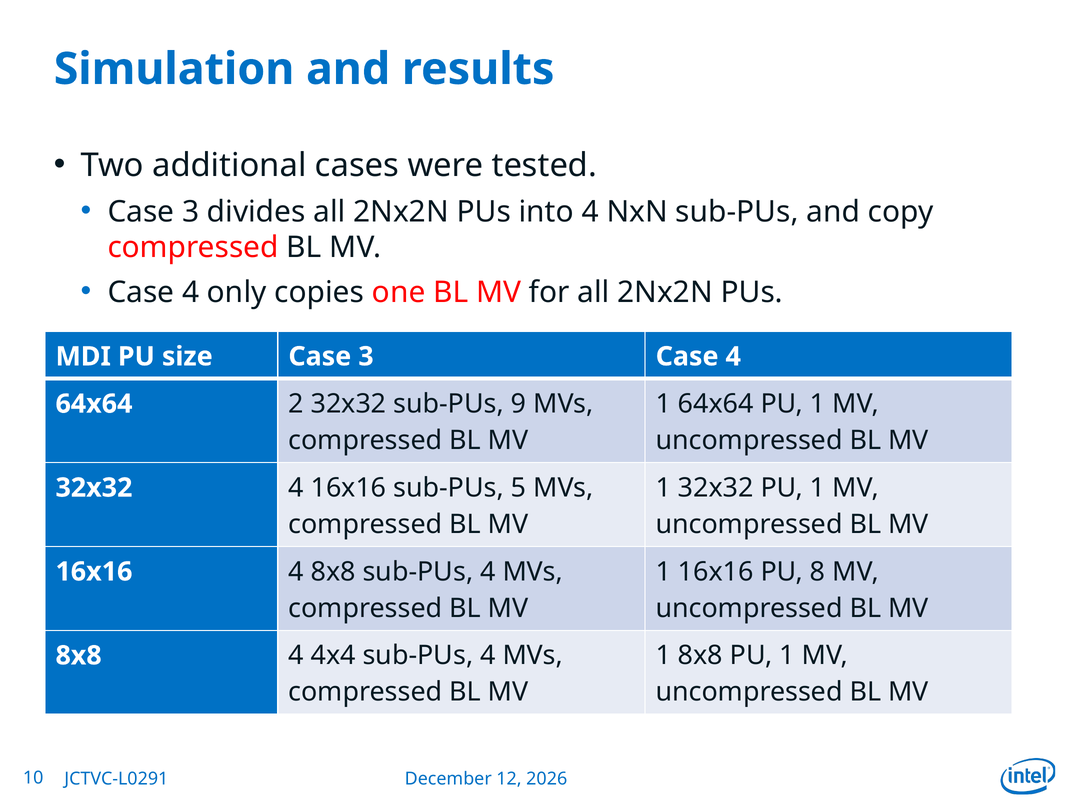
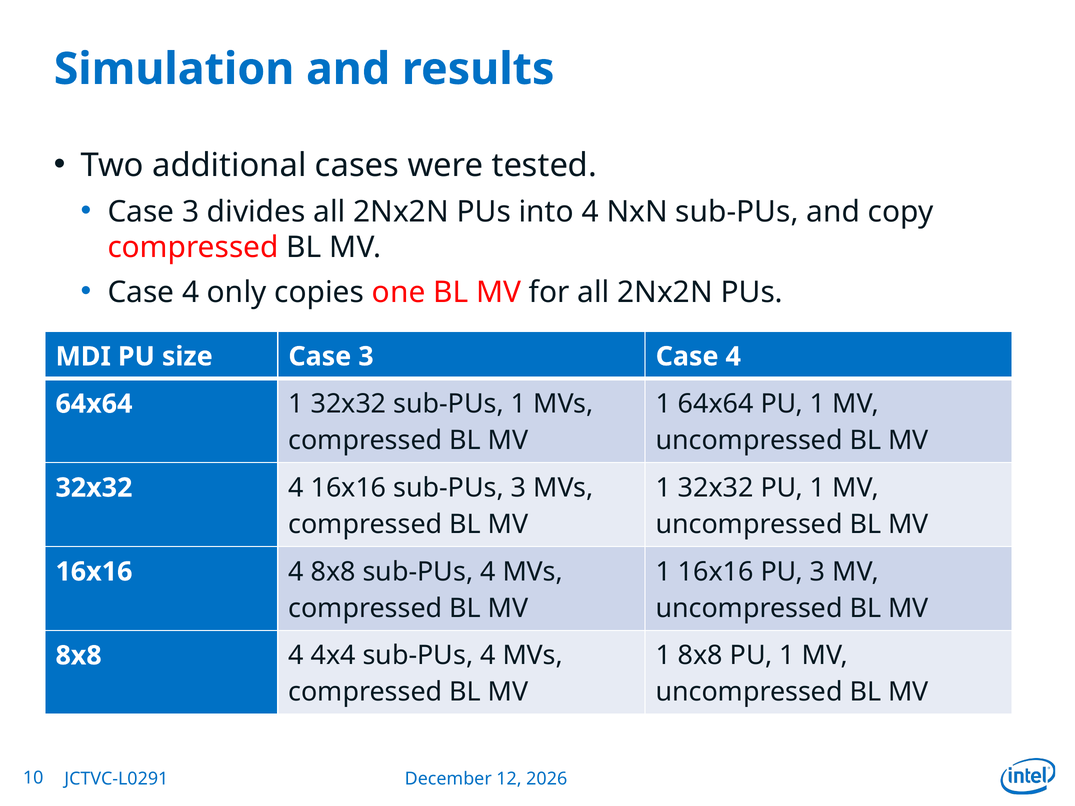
64x64 2: 2 -> 1 (296, 404)
sub-PUs 9: 9 -> 1 (518, 404)
sub-PUs 5: 5 -> 3 (518, 488)
PU 8: 8 -> 3 (818, 572)
